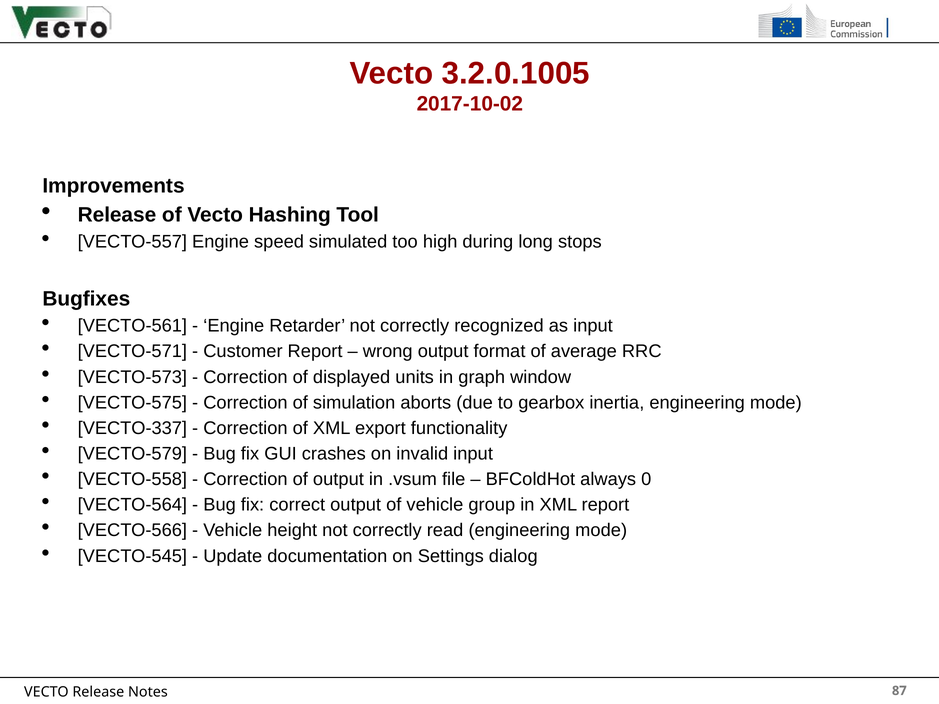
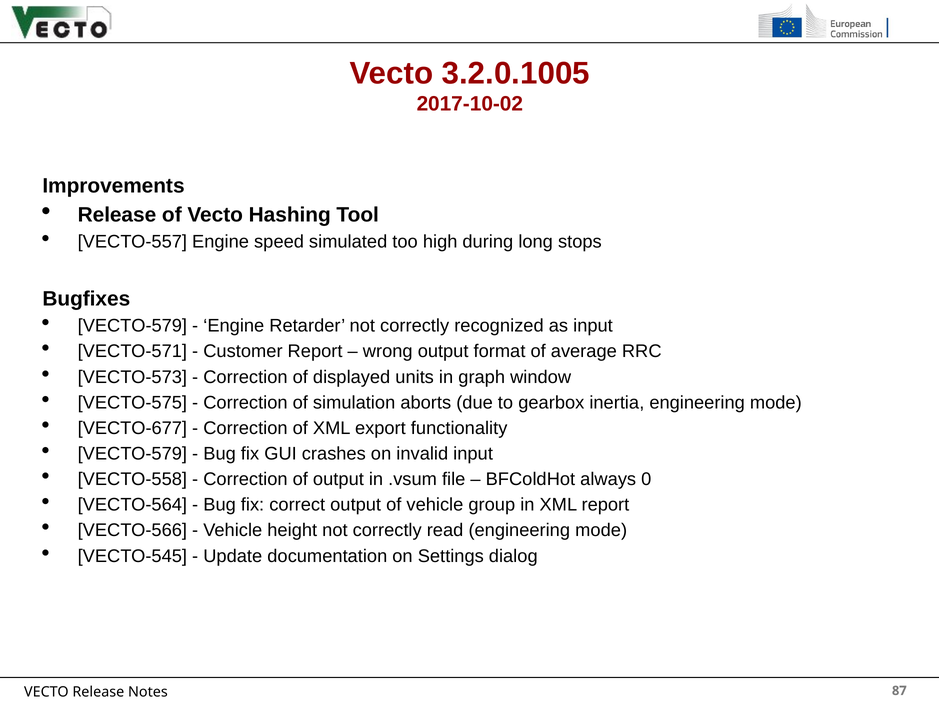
VECTO-561: VECTO-561 -> VECTO-579 (132, 326)
VECTO-337: VECTO-337 -> VECTO-677 (132, 428)
